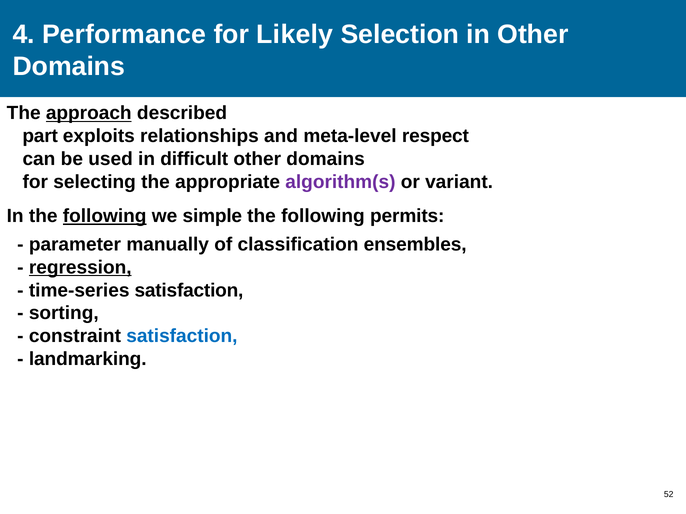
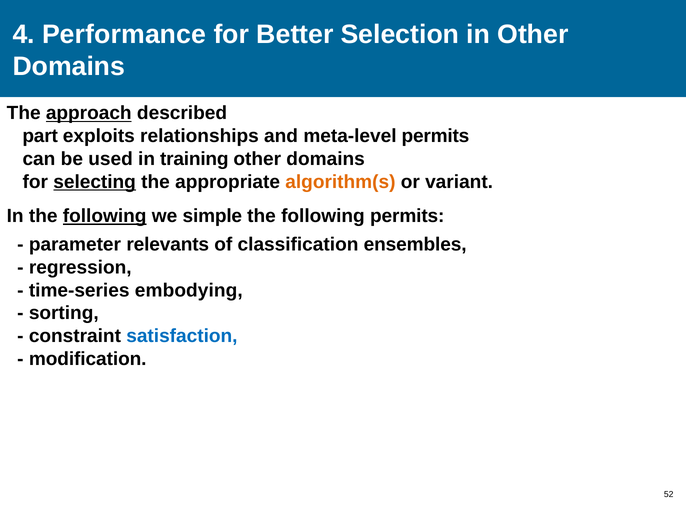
Likely: Likely -> Better (295, 34)
meta-level respect: respect -> permits (435, 136)
difficult: difficult -> training (194, 159)
selecting underline: none -> present (95, 182)
algorithm(s colour: purple -> orange (340, 182)
manually: manually -> relevants (168, 245)
regression underline: present -> none (80, 268)
time-series satisfaction: satisfaction -> embodying (189, 291)
landmarking: landmarking -> modification (88, 359)
